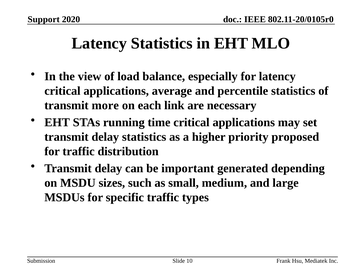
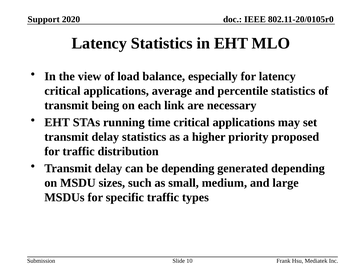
more: more -> being (105, 105)
be important: important -> depending (188, 168)
